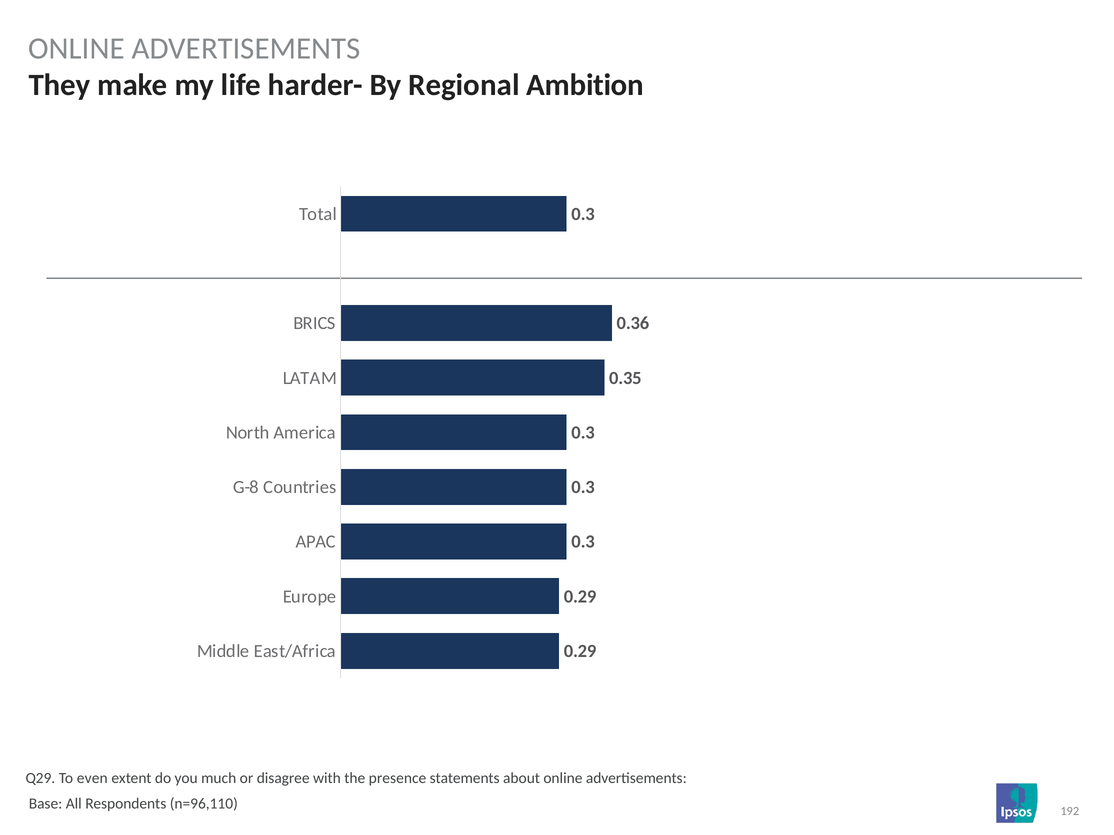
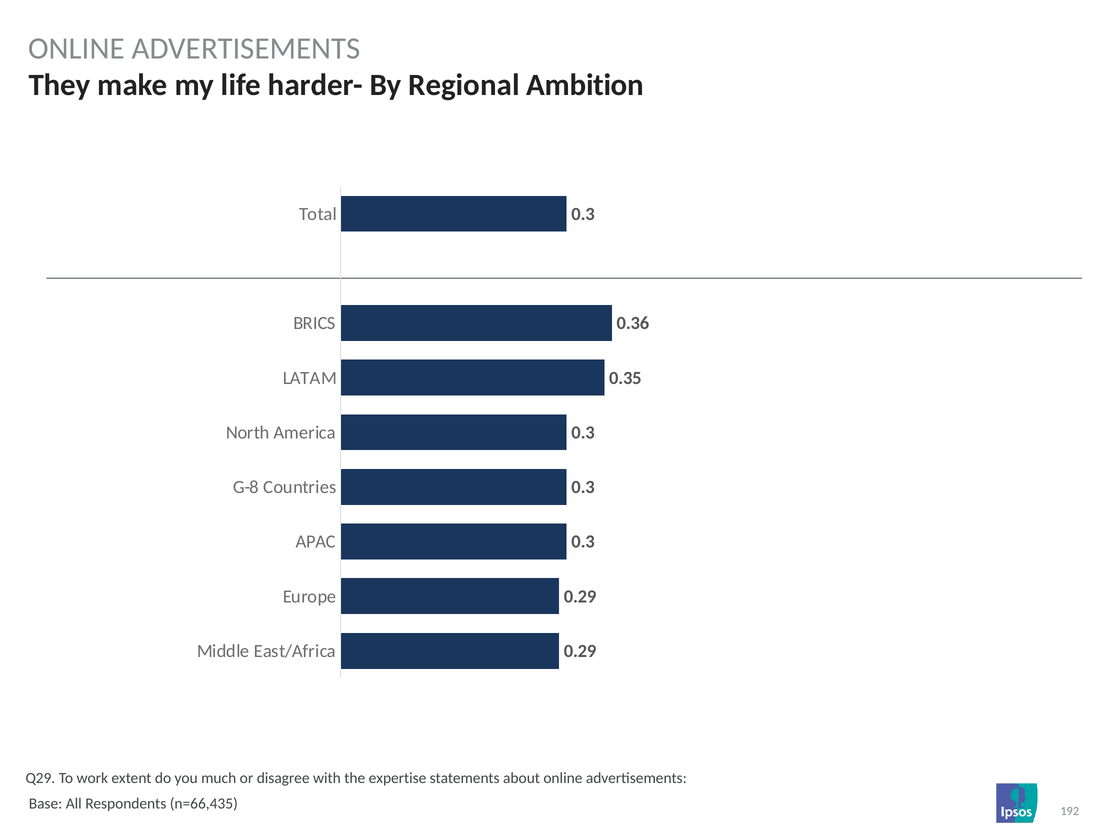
even: even -> work (92, 779)
presence: presence -> expertise (398, 779)
n=96,110: n=96,110 -> n=66,435 (204, 804)
